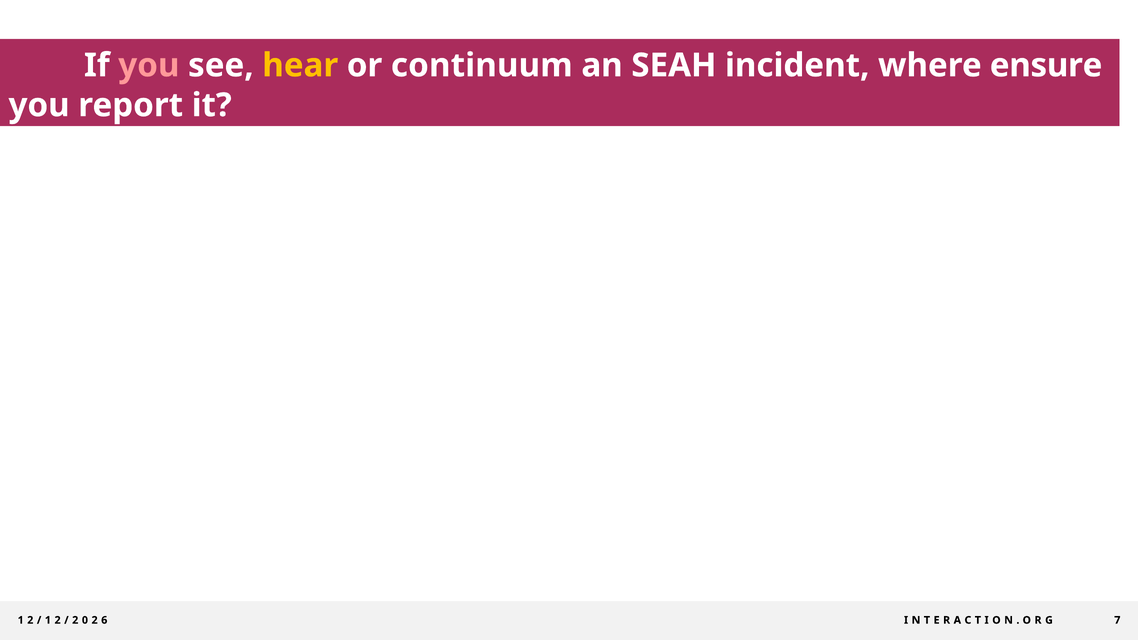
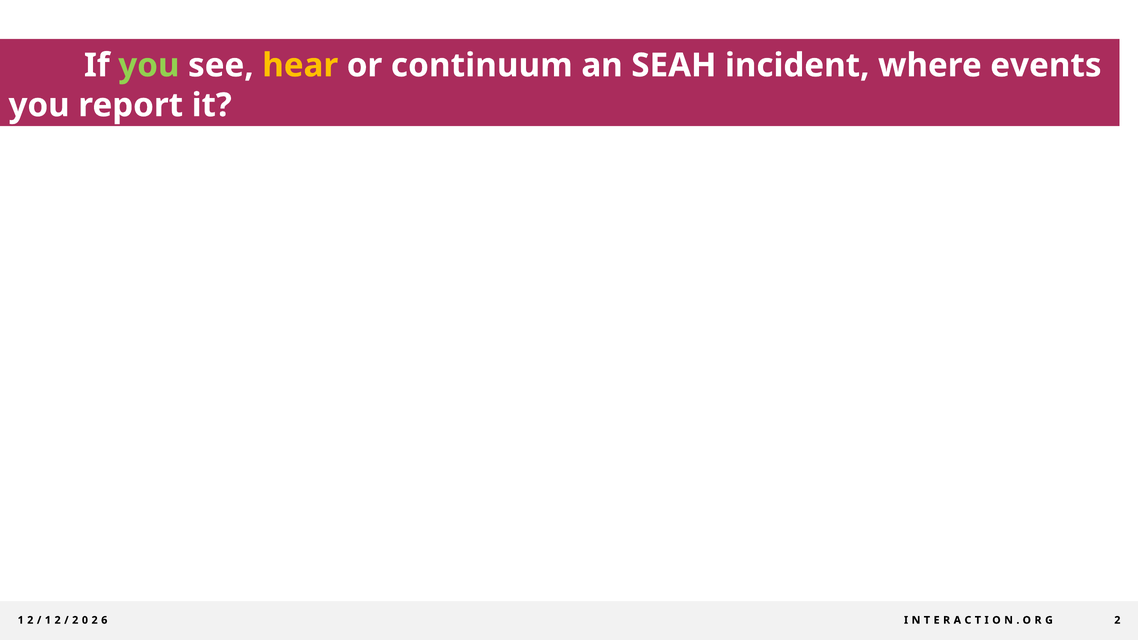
you colour: pink -> light green (149, 65)
ensure: ensure -> events (1046, 65)
7: 7 -> 2 (1117, 620)
